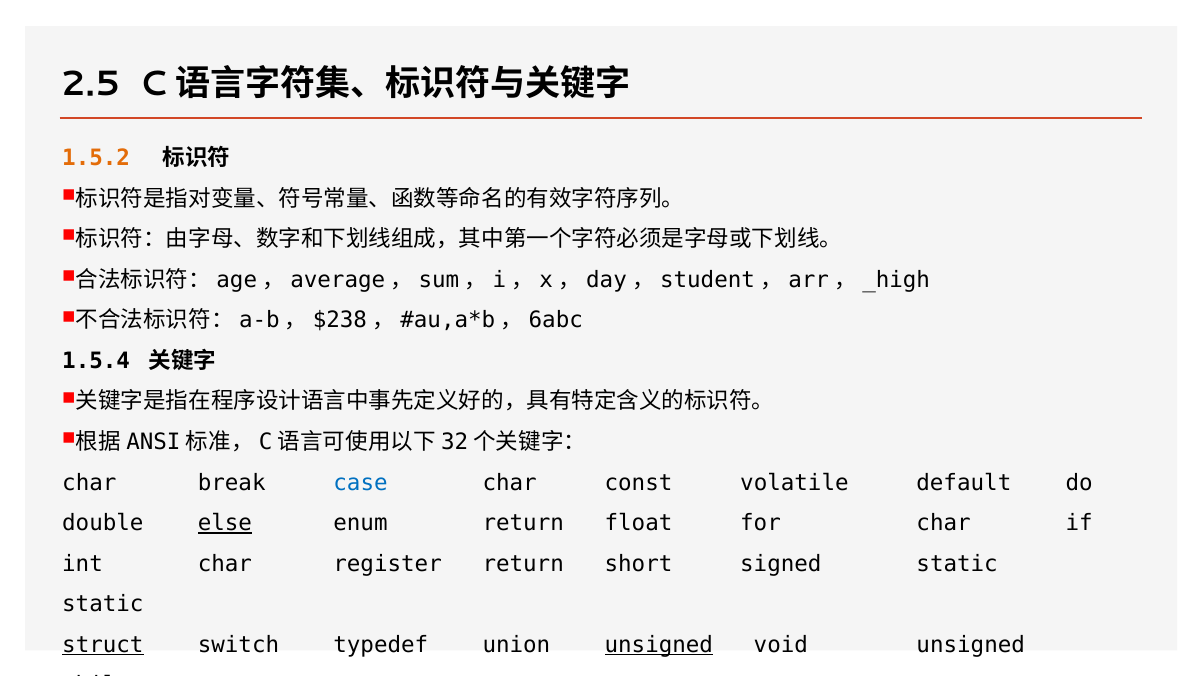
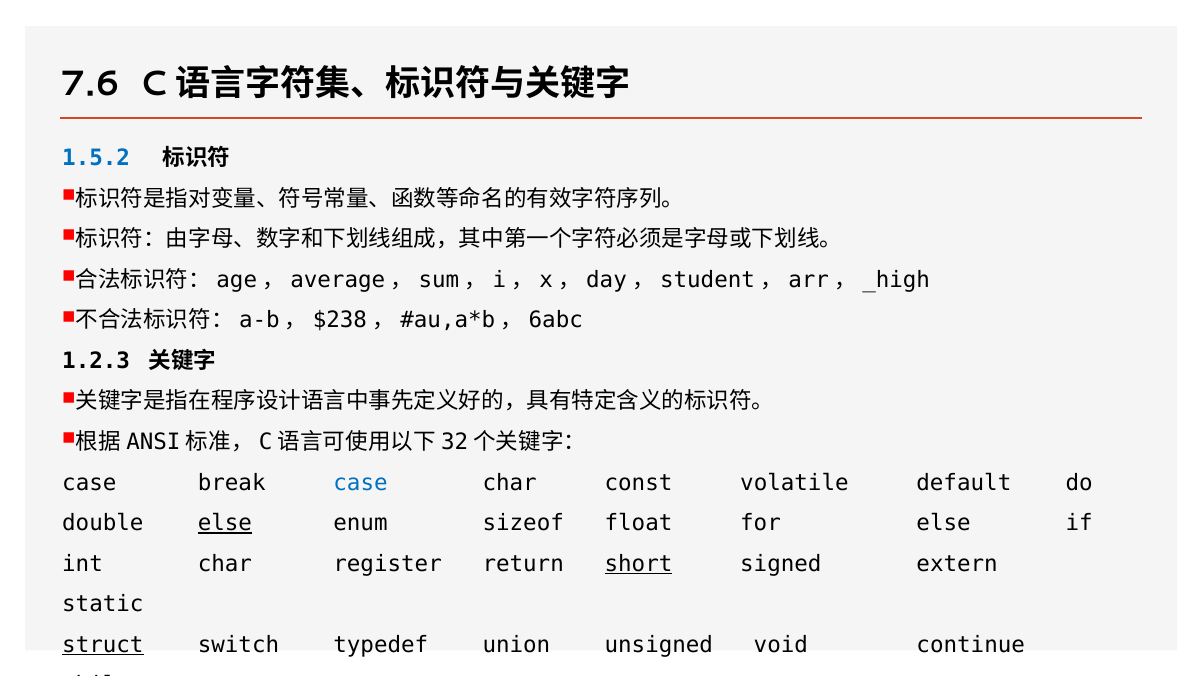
2.5: 2.5 -> 7.6 (90, 84)
1.5.2 colour: orange -> blue (96, 158)
1.5.4: 1.5.4 -> 1.2.3 (96, 361)
char: char -> case (89, 483)
enum return: return -> sizeof (523, 523)
for char: char -> else (944, 523)
short underline: none -> present (638, 564)
signed static: static -> extern (957, 564)
unsigned underline: present -> none (659, 645)
void unsigned: unsigned -> continue (971, 645)
